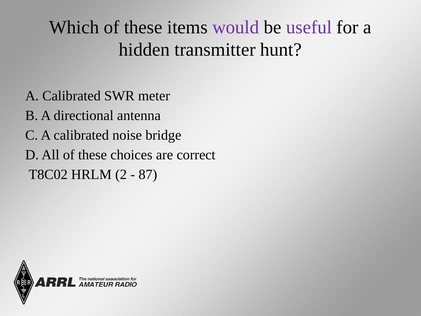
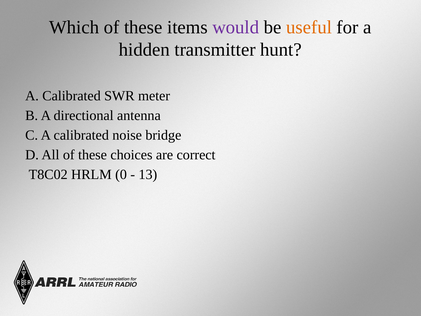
useful colour: purple -> orange (309, 27)
2: 2 -> 0 (121, 174)
87: 87 -> 13 (148, 174)
